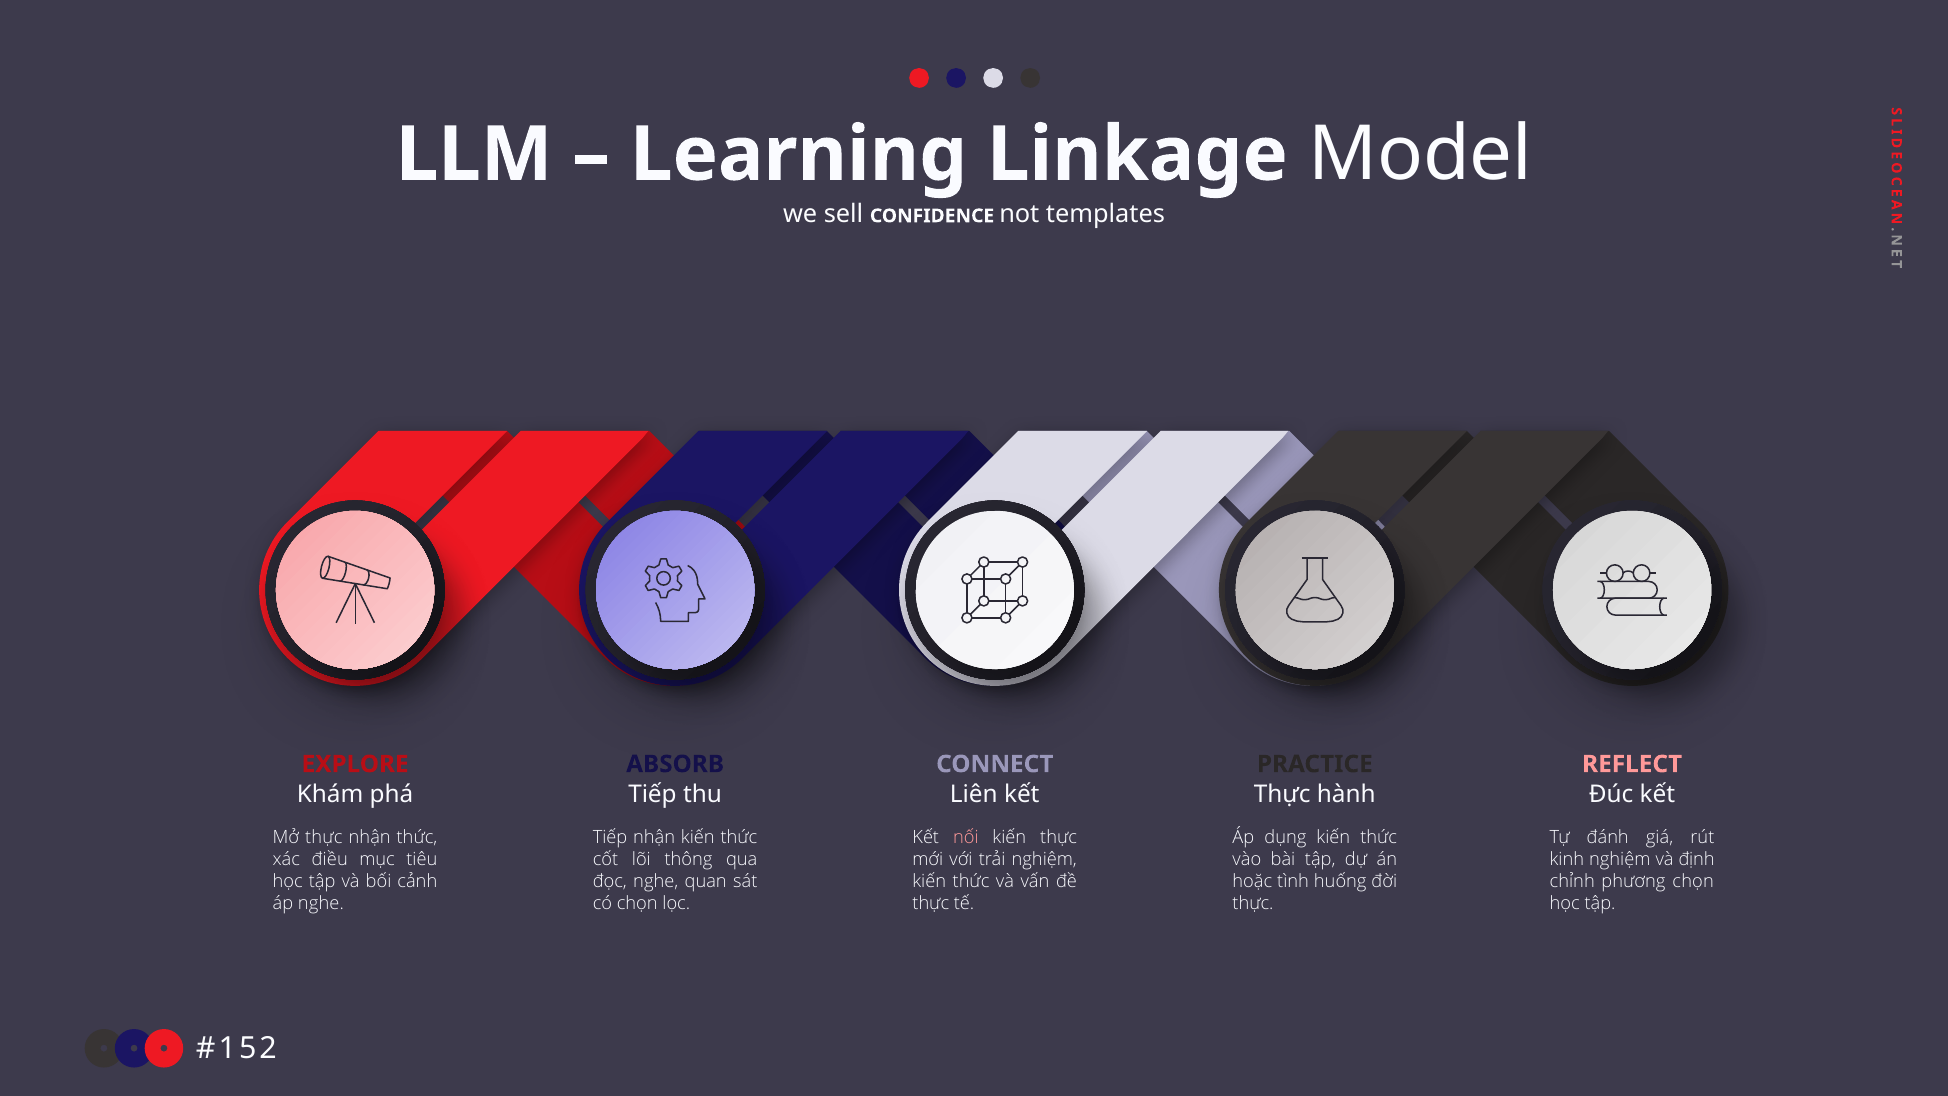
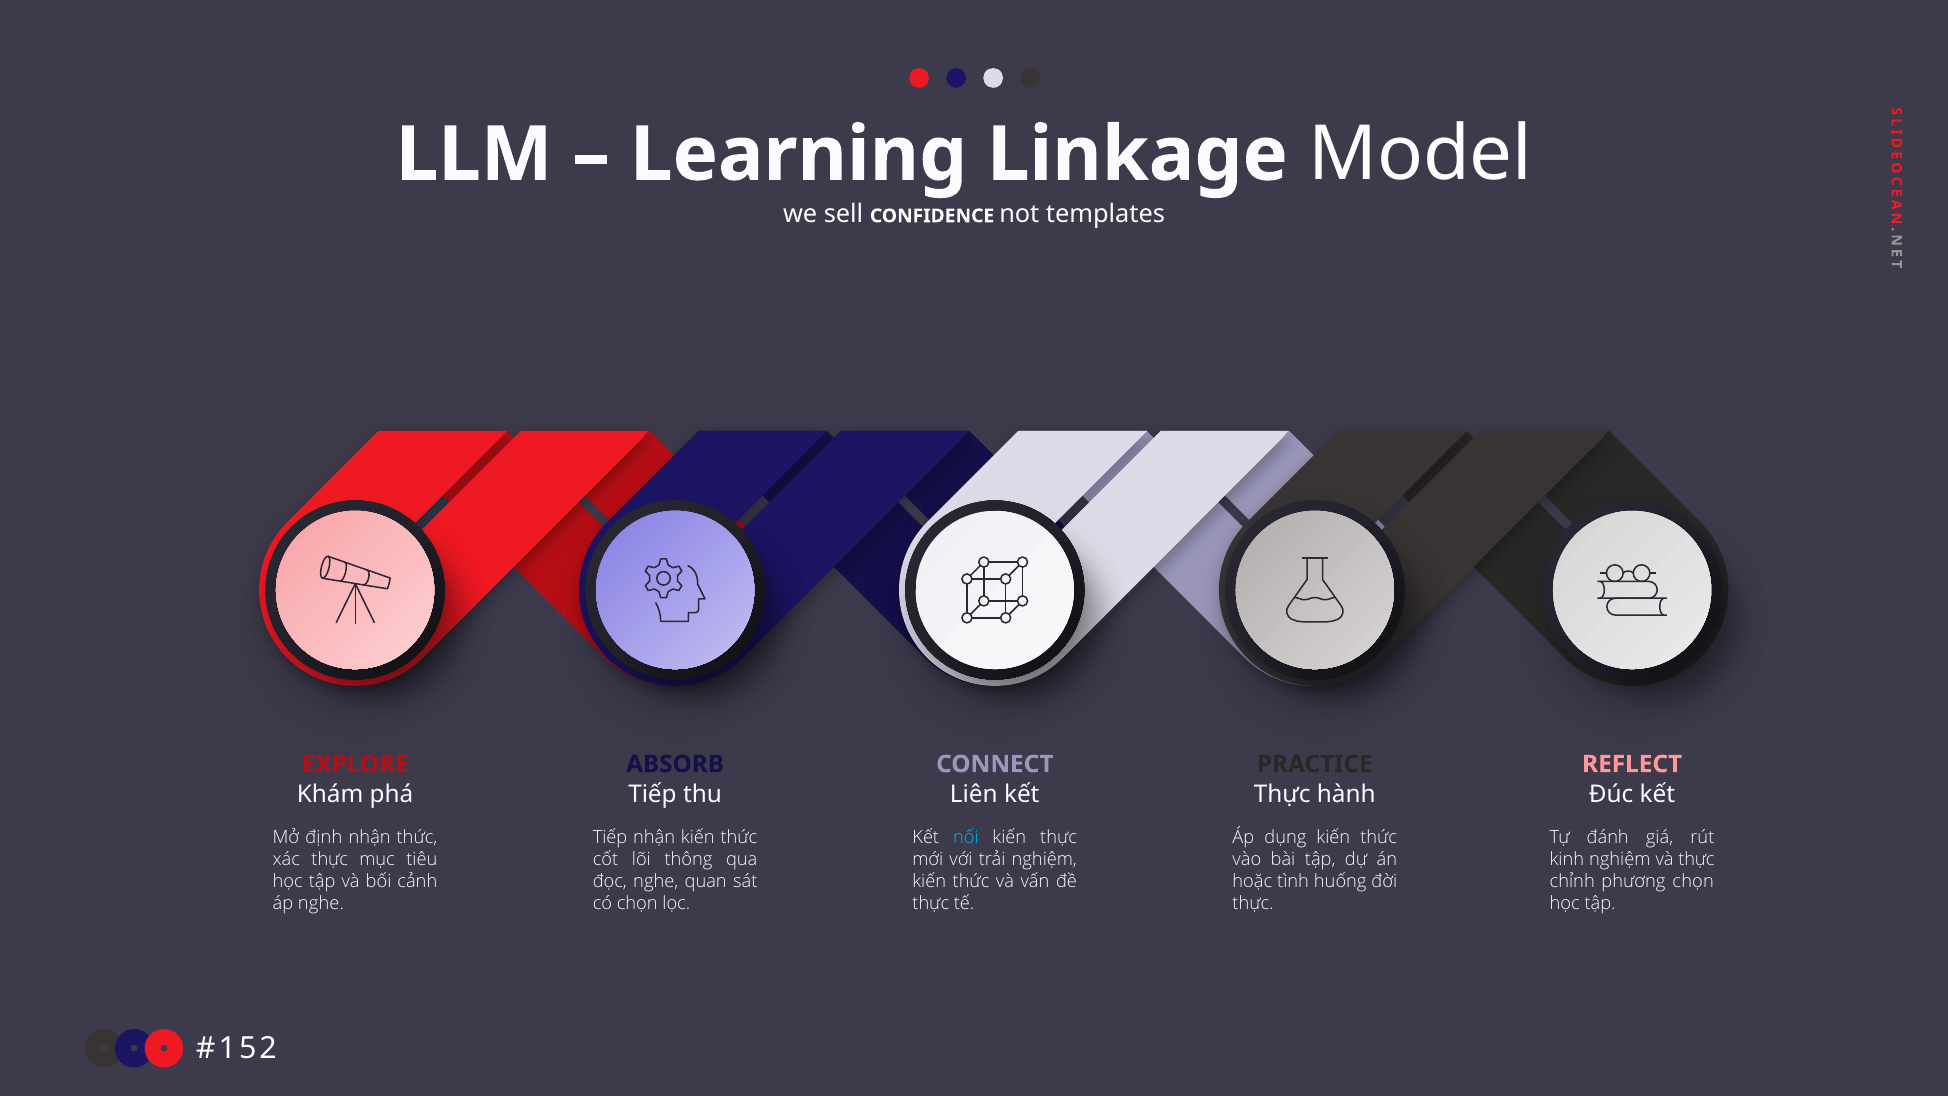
Mở thực: thực -> định (324, 838)
nối colour: pink -> light blue (966, 838)
xác điều: điều -> thực (330, 859)
và định: định -> thực (1697, 859)
